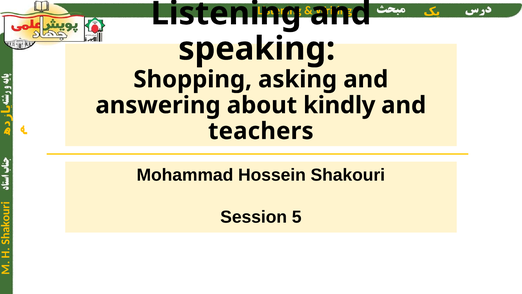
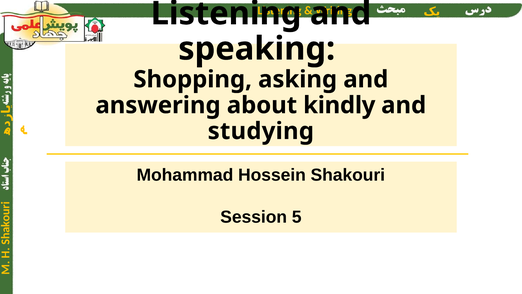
teachers: teachers -> studying (261, 131)
